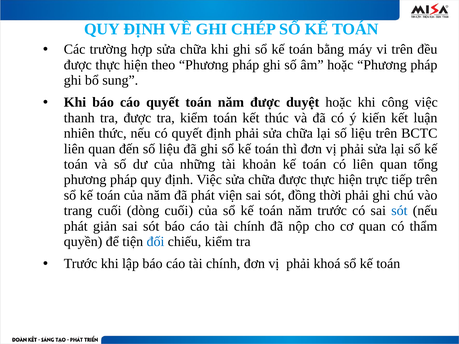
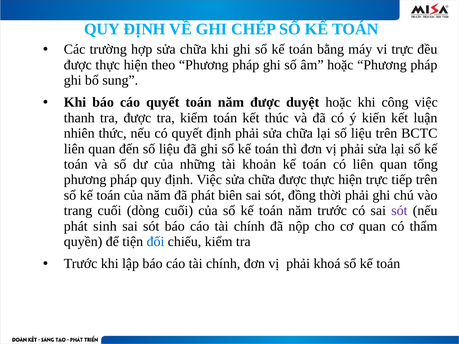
vi trên: trên -> trực (402, 49)
viện: viện -> biên (230, 195)
sót colour: blue -> purple (399, 211)
giản: giản -> sinh (105, 226)
